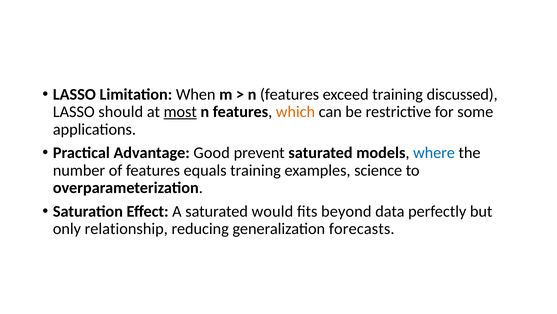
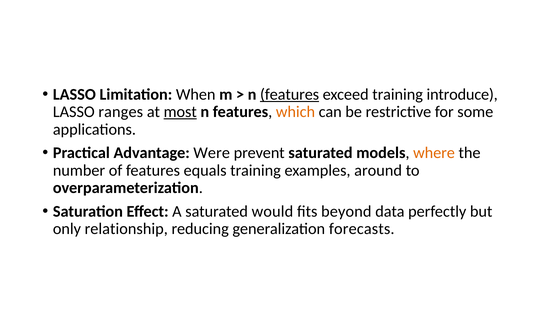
features underline: none -> present (290, 94)
discussed: discussed -> introduce (462, 94)
should: should -> ranges (121, 112)
Good: Good -> Were (212, 152)
where colour: blue -> orange (434, 152)
science: science -> around (378, 170)
